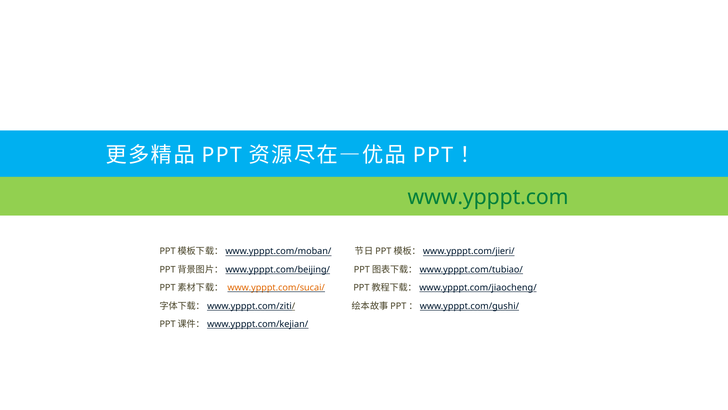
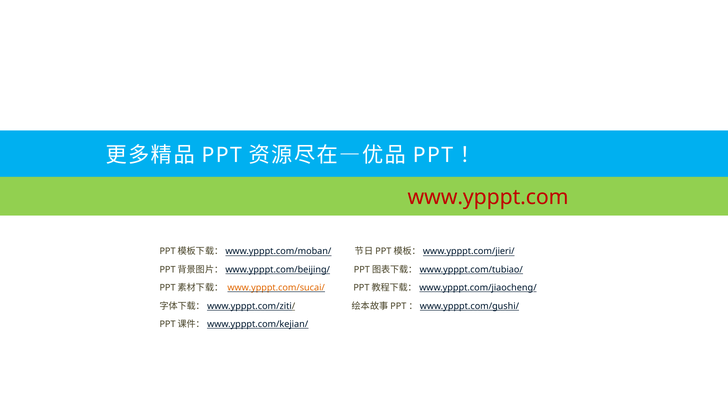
www.ypppt.com colour: green -> red (488, 197)
